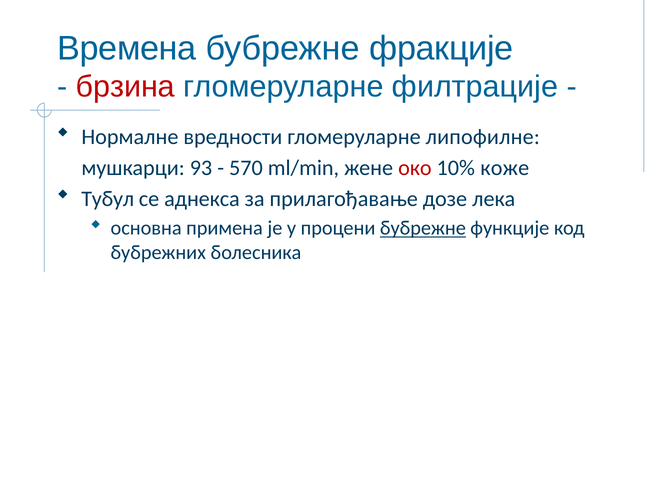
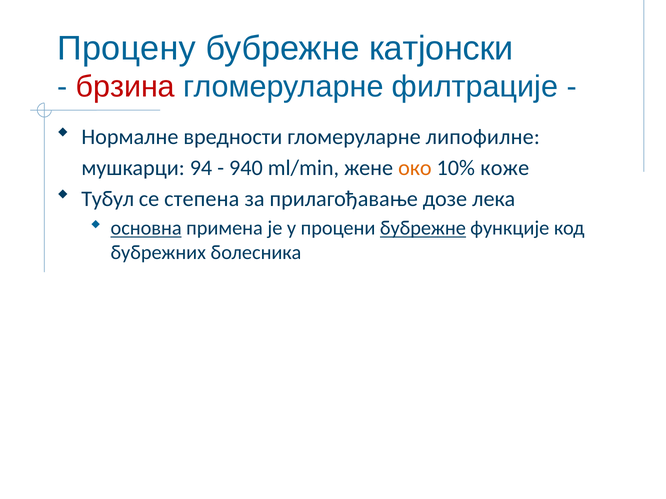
Времена: Времена -> Процену (127, 48)
фракције: фракције -> катјонски (441, 48)
93: 93 -> 94 (201, 168)
570: 570 -> 940 (246, 168)
око colour: red -> orange (415, 168)
аднекса: аднекса -> степена (202, 199)
основна underline: none -> present (146, 228)
